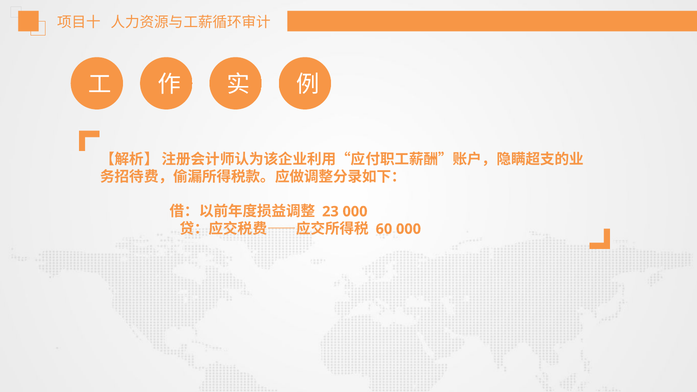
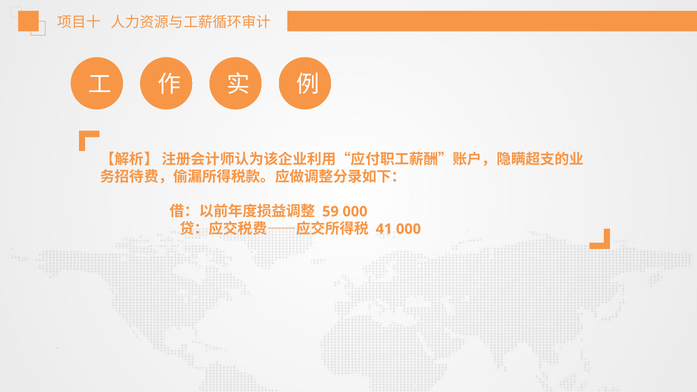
23: 23 -> 59 (330, 212)
60: 60 -> 41 (384, 229)
